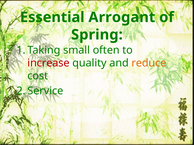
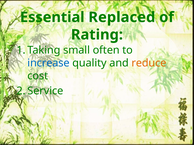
Arrogant: Arrogant -> Replaced (122, 17)
Spring: Spring -> Rating (97, 35)
increase colour: red -> blue (49, 63)
